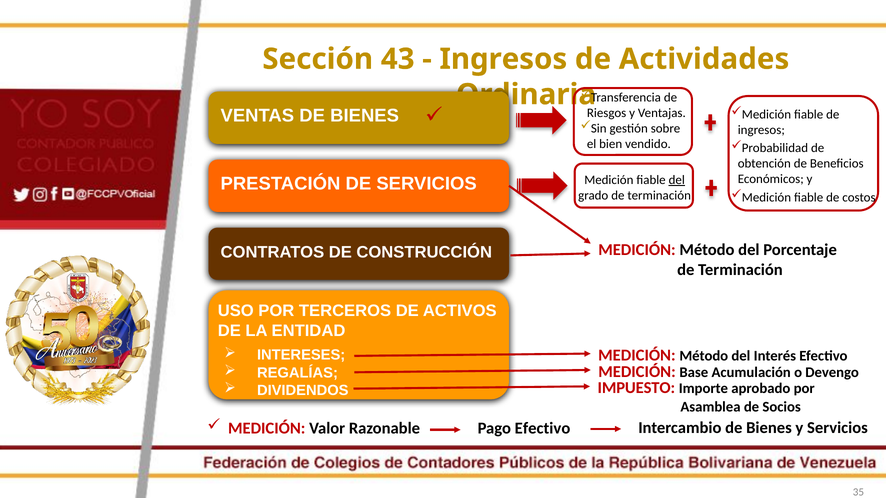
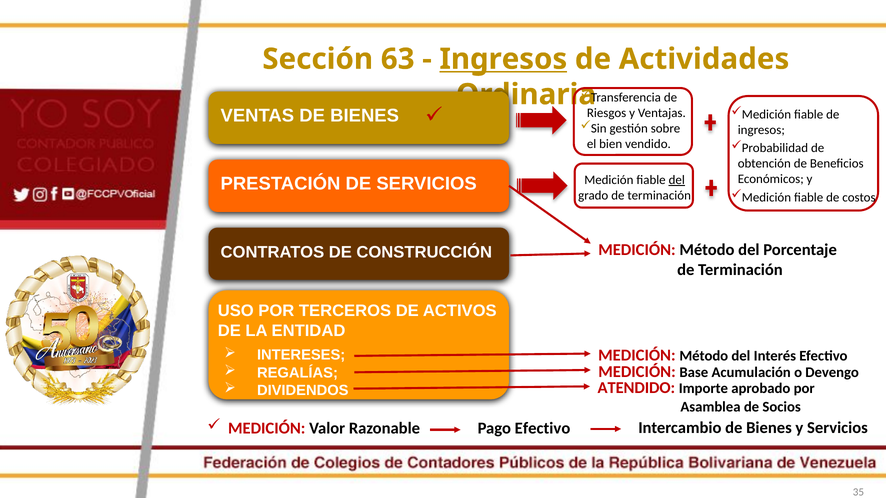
43: 43 -> 63 (398, 59)
Ingresos underline: none -> present (503, 59)
IMPUESTO: IMPUESTO -> ATENDIDO (636, 388)
